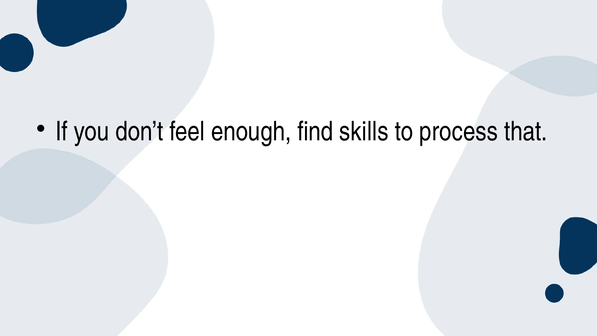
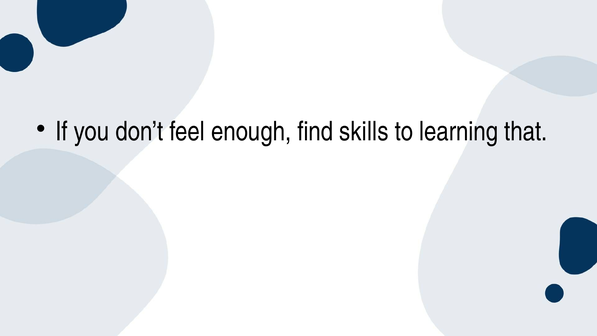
process: process -> learning (459, 132)
